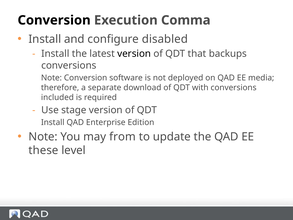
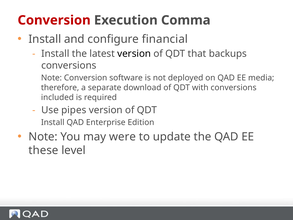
Conversion colour: black -> red (54, 20)
disabled: disabled -> financial (165, 39)
stage: stage -> pipes (74, 110)
from: from -> were (123, 137)
